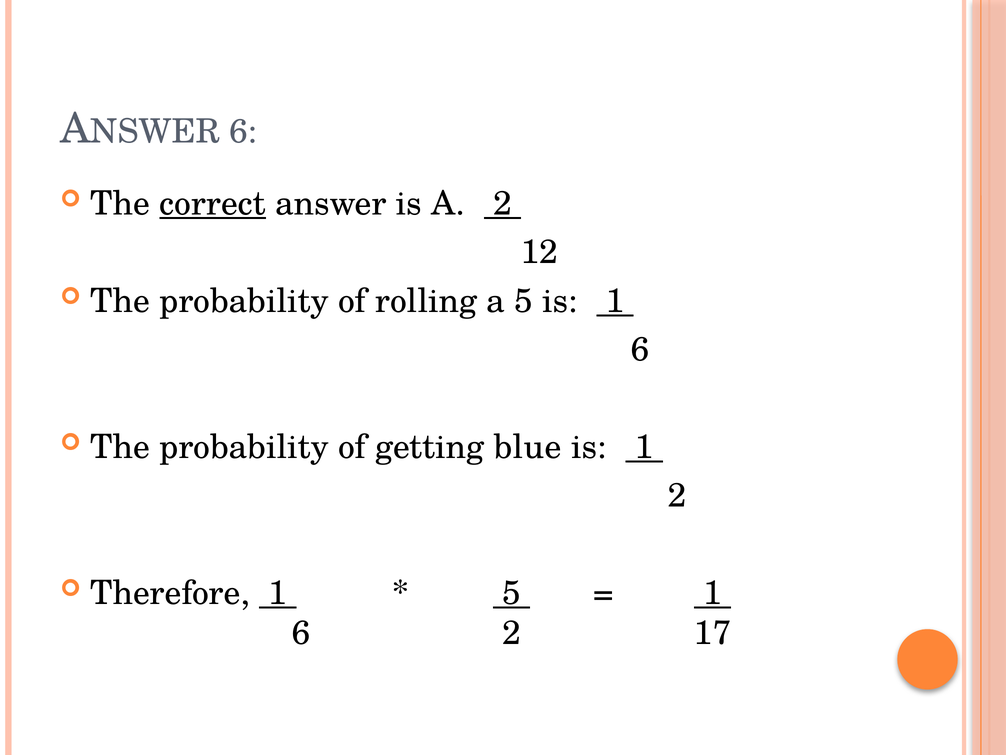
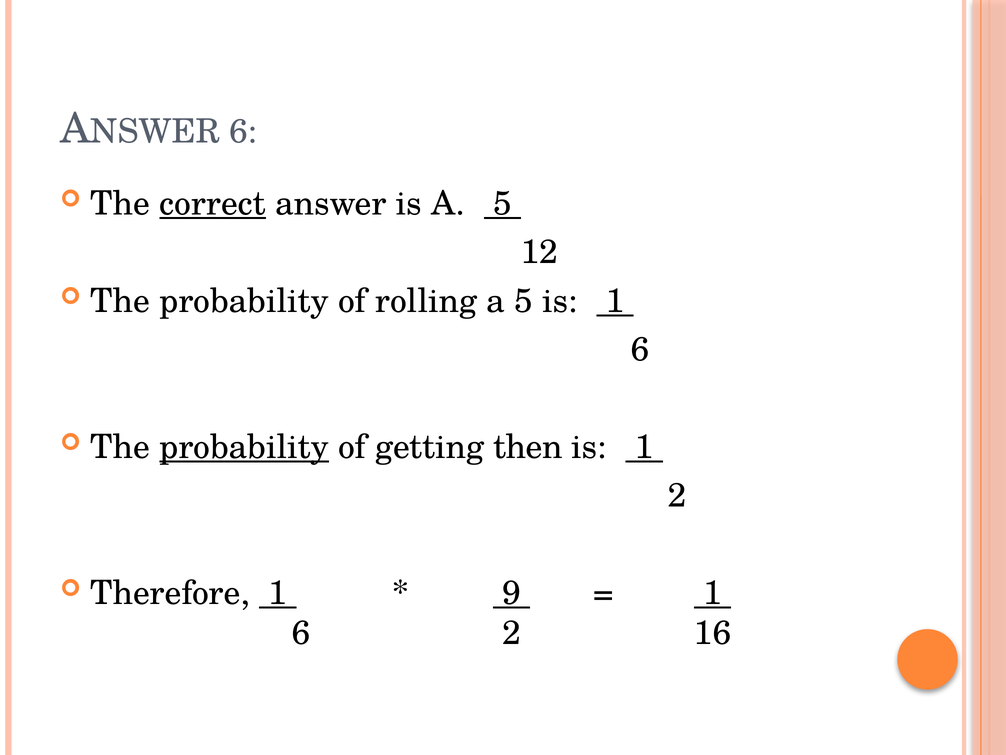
is A 2: 2 -> 5 (503, 203)
probability underline: none -> present (244, 447)
blue: blue -> then (528, 447)
5: 5 -> 9 (511, 593)
17: 17 -> 16 (713, 633)
